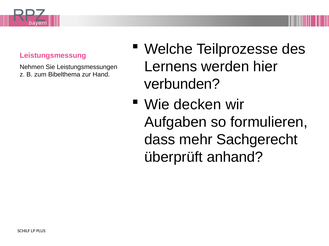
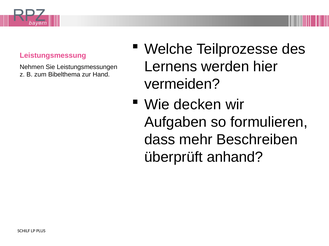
verbunden: verbunden -> vermeiden (182, 84)
Sachgerecht: Sachgerecht -> Beschreiben (257, 140)
